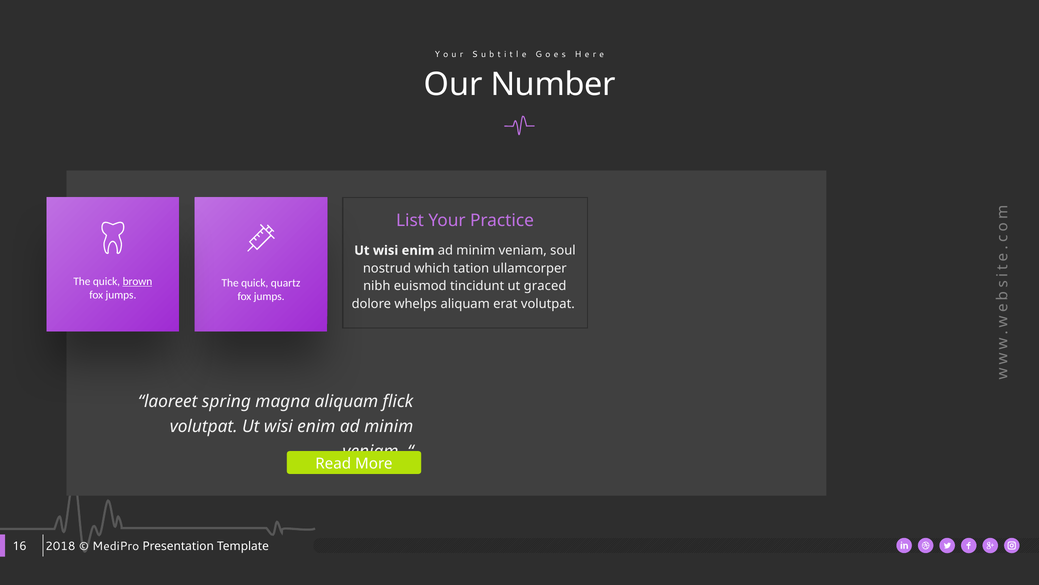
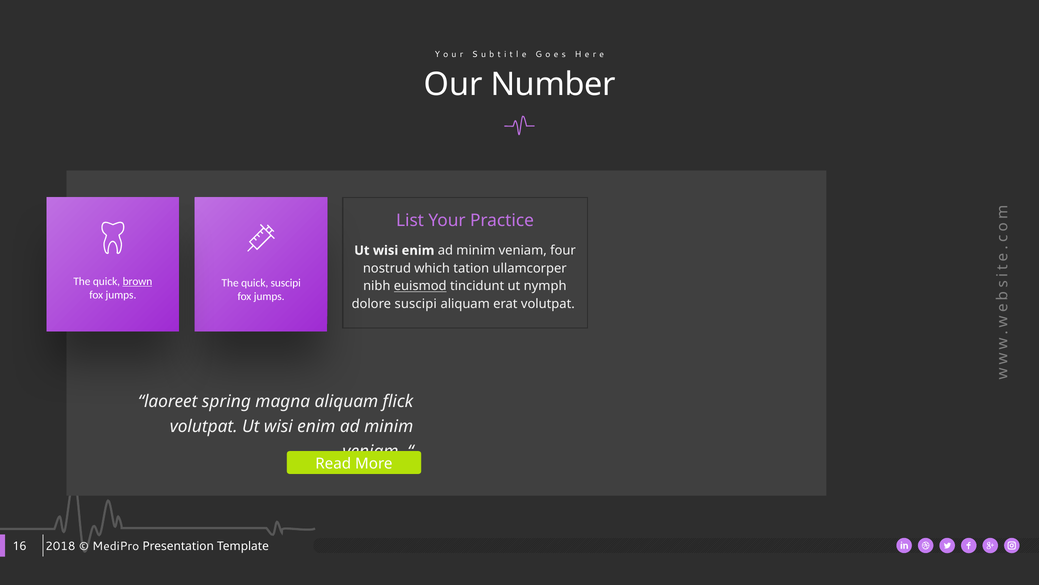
soul: soul -> four (563, 250)
quick quartz: quartz -> suscipi (286, 283)
euismod underline: none -> present (420, 286)
graced: graced -> nymph (545, 286)
whelps: whelps -> suscipi (416, 304)
